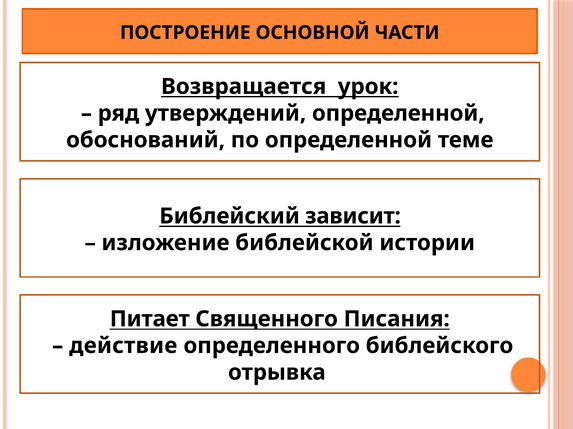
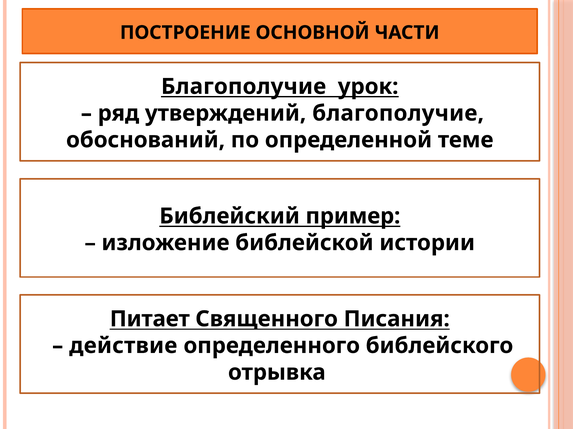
Возвращается: Возвращается -> Благополучие (244, 87)
утверждений определенной: определенной -> благополучие (398, 113)
зависит: зависит -> пример (353, 216)
